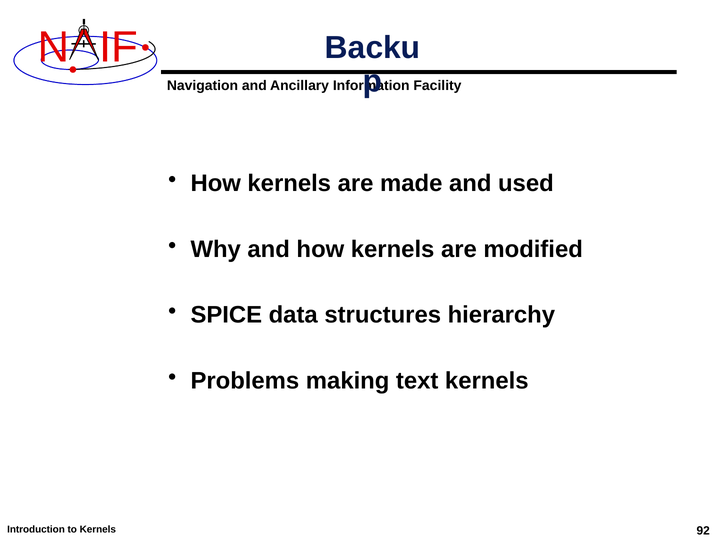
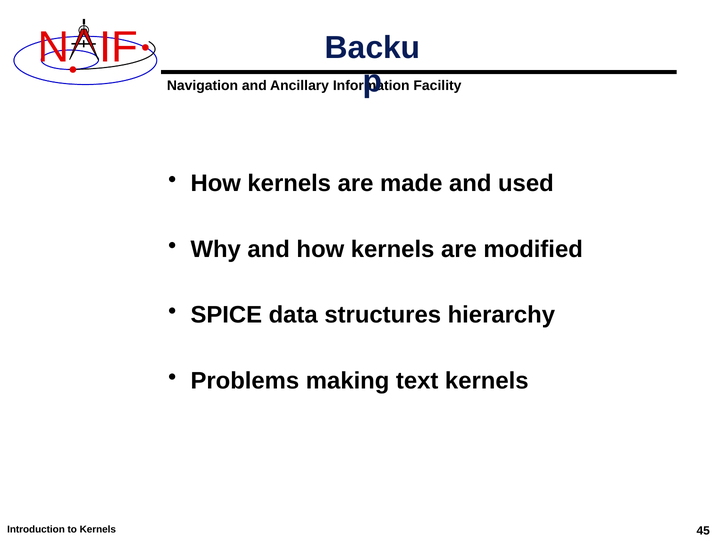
92: 92 -> 45 (703, 531)
